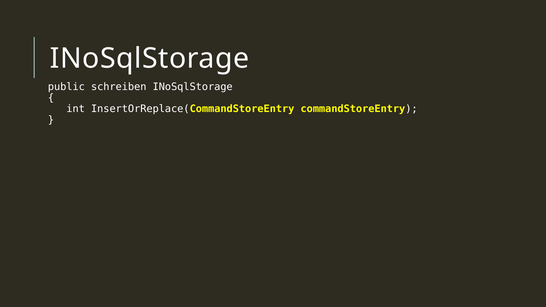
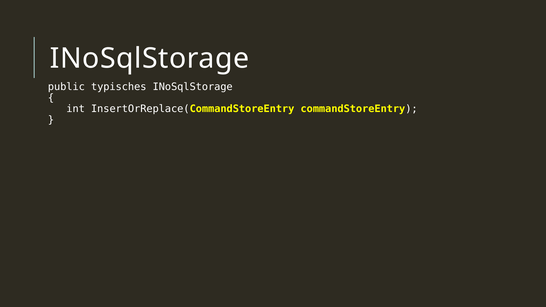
schreiben: schreiben -> typisches (119, 87)
